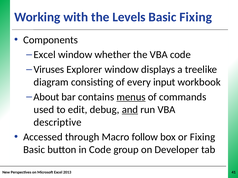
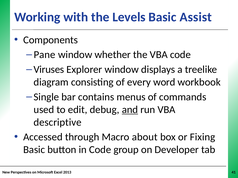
Basic Fixing: Fixing -> Assist (196, 17)
Excel: Excel -> Pane (45, 55)
input: input -> word (164, 82)
About: About -> Single (46, 97)
menus underline: present -> none (131, 97)
follow: follow -> about (145, 137)
